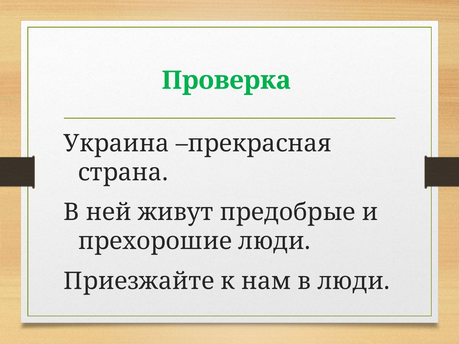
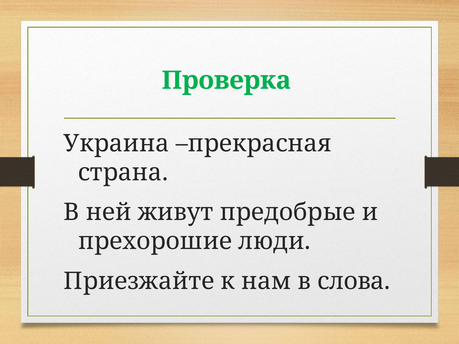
в люди: люди -> слова (354, 281)
